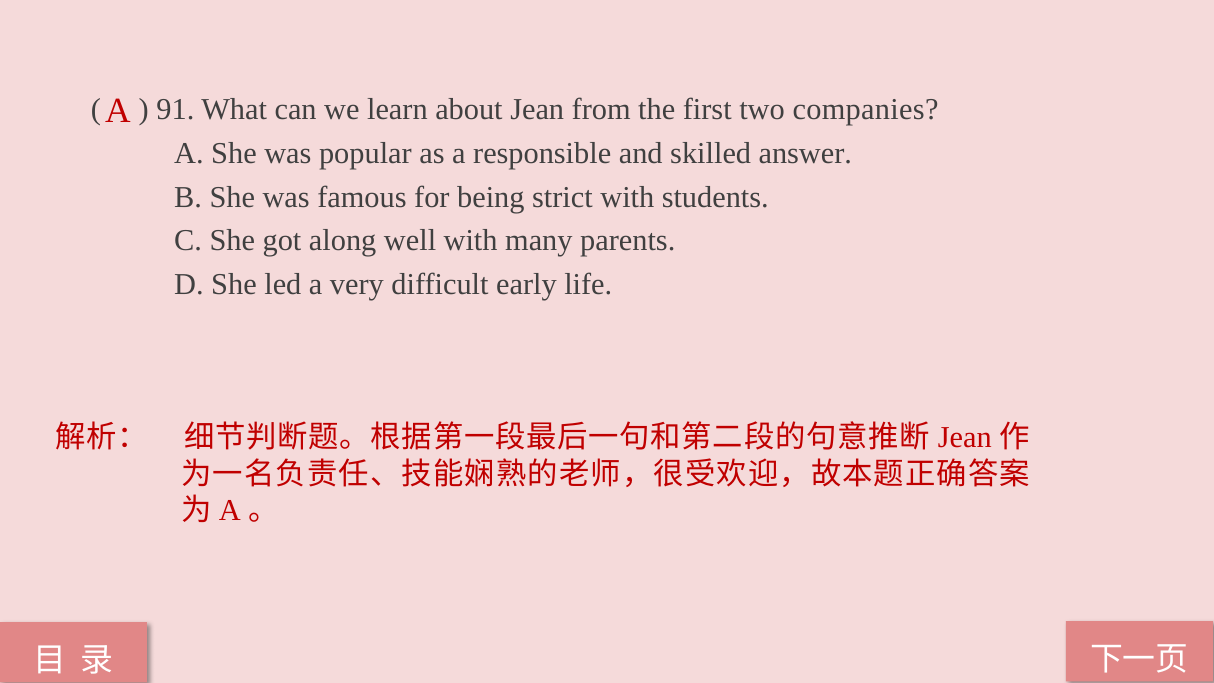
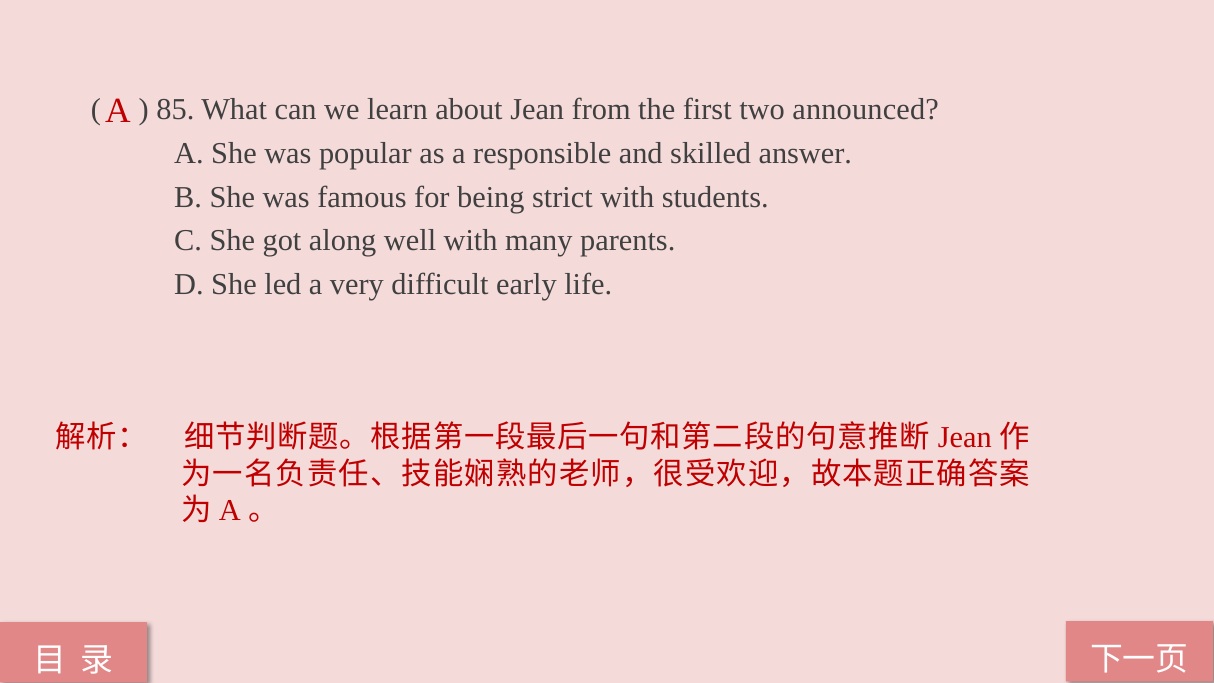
91: 91 -> 85 (175, 110)
companies: companies -> announced (866, 110)
